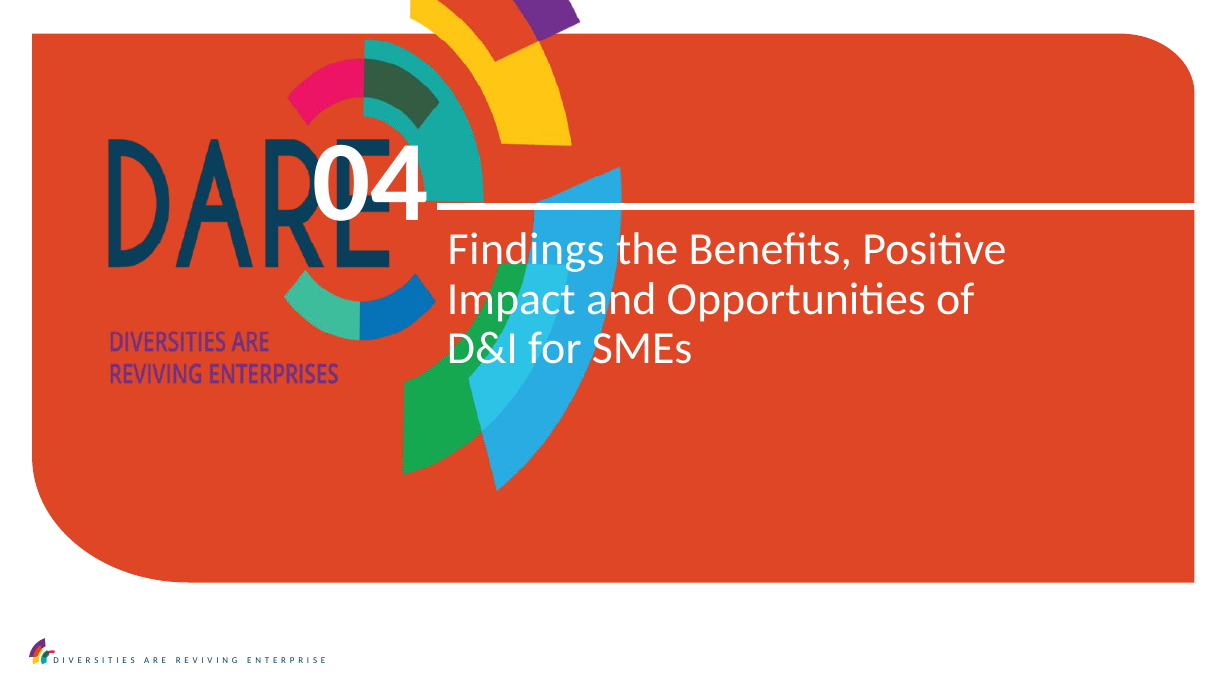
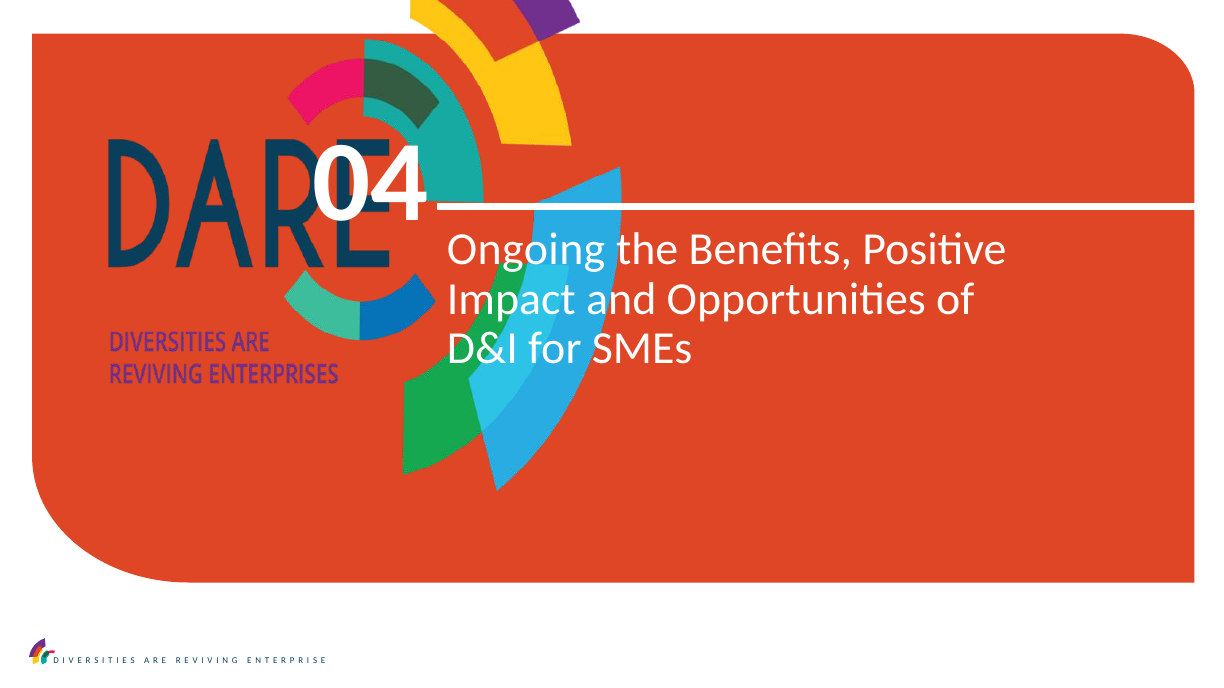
Findings: Findings -> Ongoing (526, 250)
